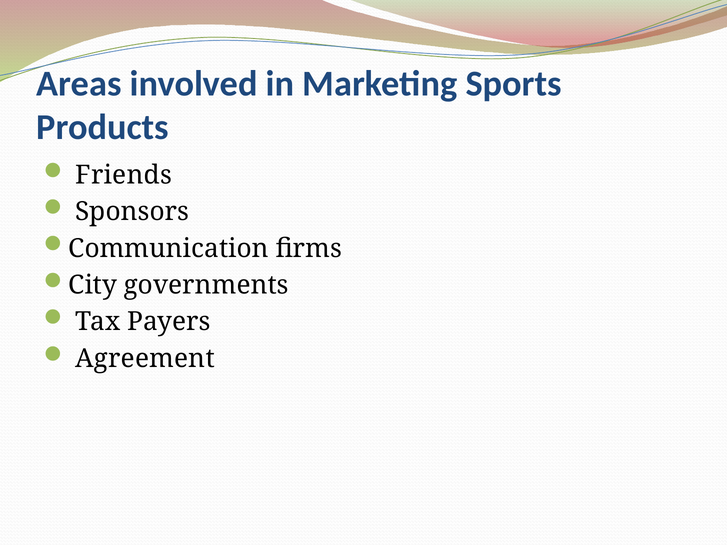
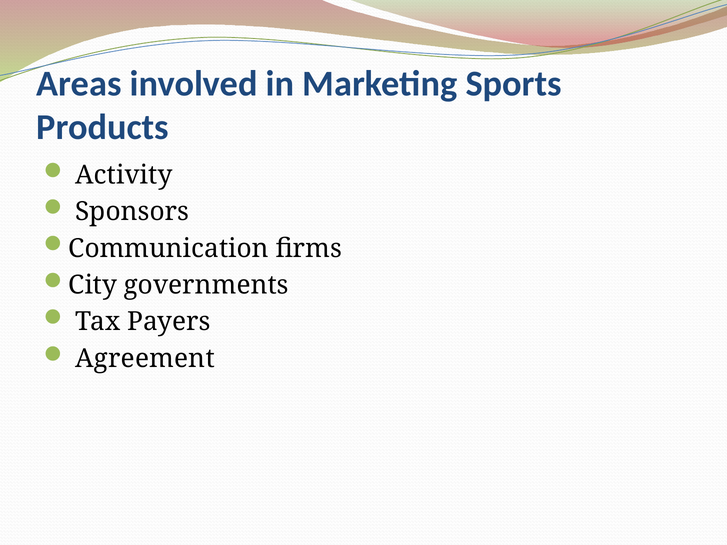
Friends: Friends -> Activity (124, 175)
